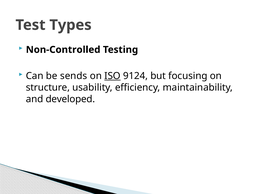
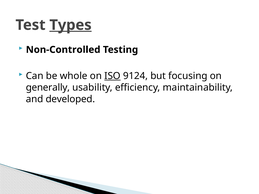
Types underline: none -> present (70, 25)
sends: sends -> whole (74, 76)
structure: structure -> generally (48, 88)
